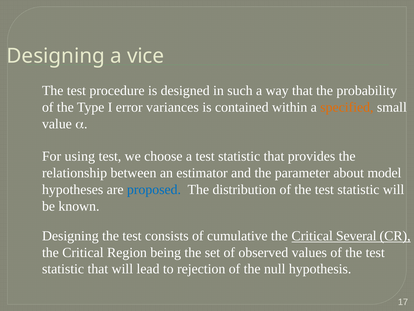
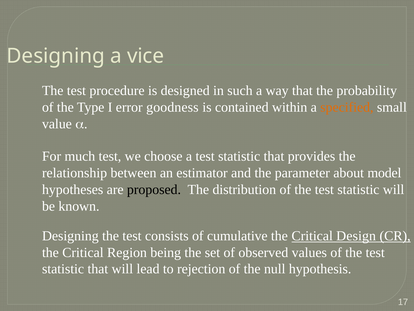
variances: variances -> goodness (172, 107)
using: using -> much (80, 156)
proposed colour: blue -> black (154, 189)
Several: Several -> Design (356, 236)
